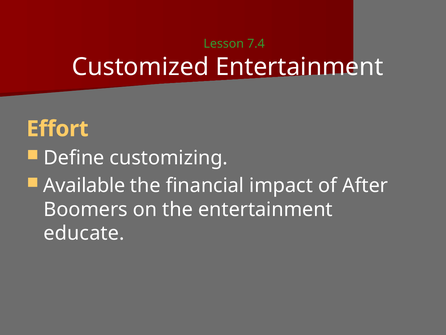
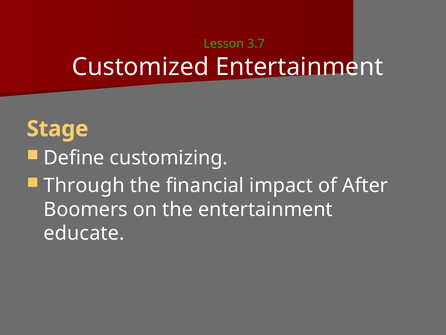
7.4: 7.4 -> 3.7 (256, 44)
Effort: Effort -> Stage (57, 129)
Available: Available -> Through (84, 186)
